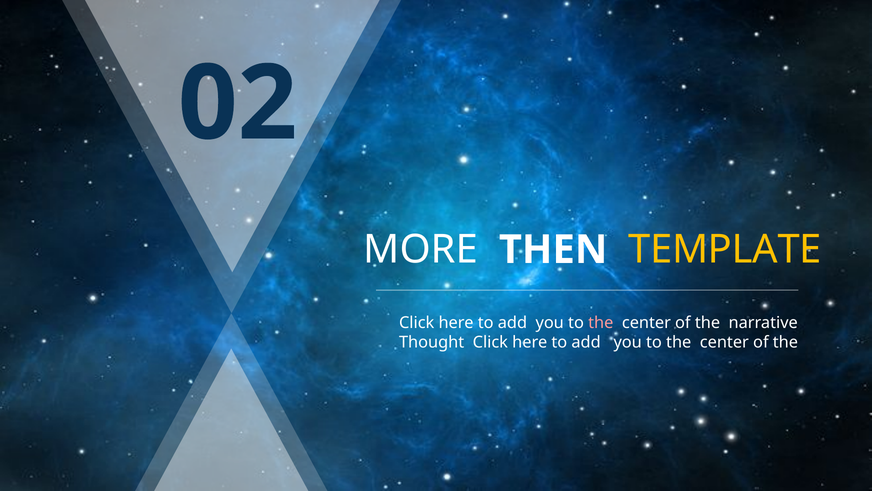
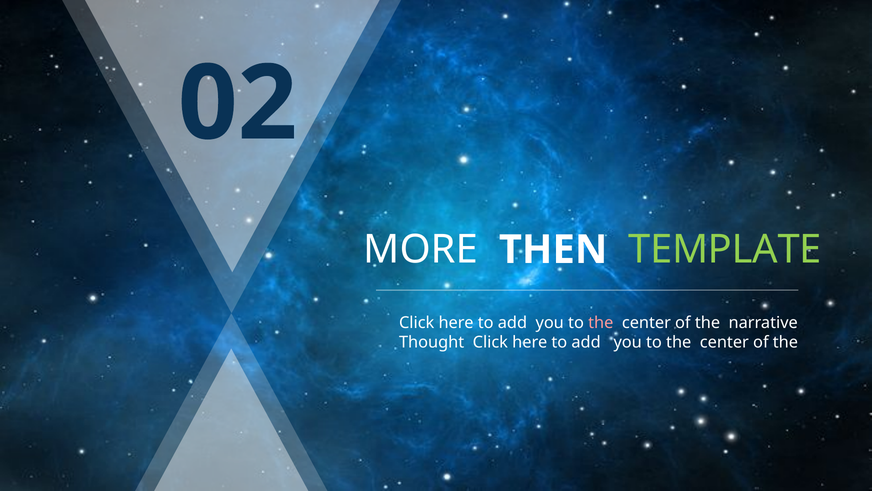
TEMPLATE colour: yellow -> light green (725, 249)
